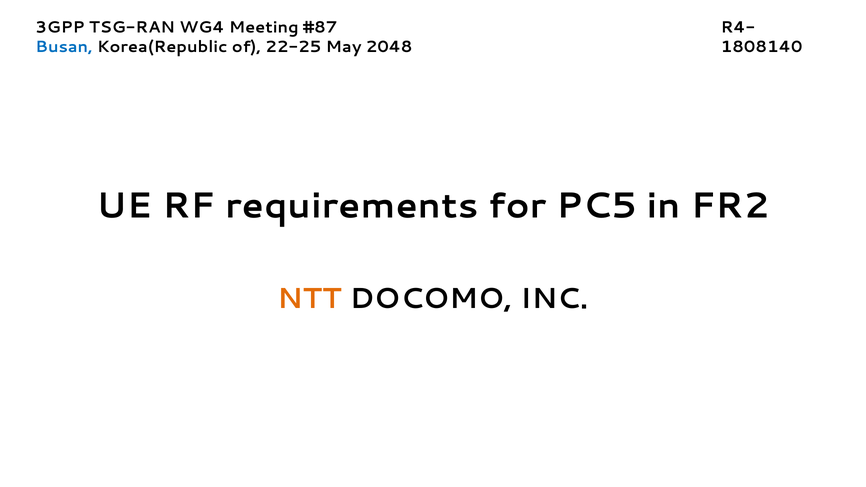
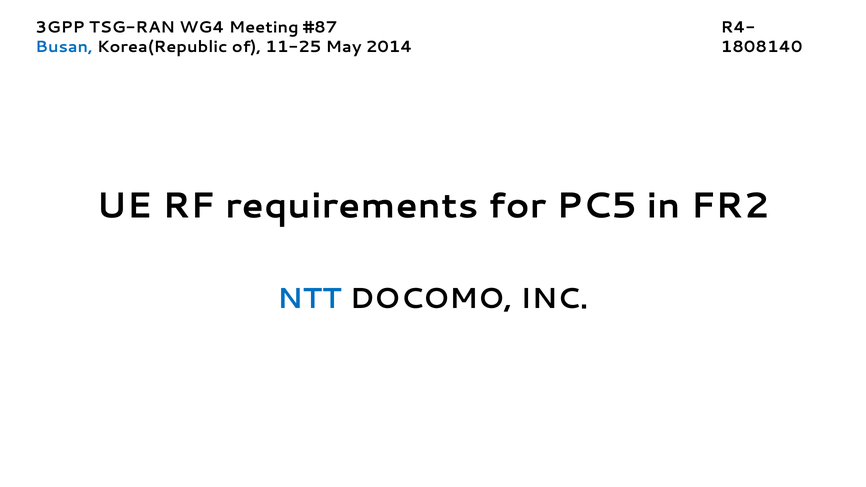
22-25: 22-25 -> 11-25 (293, 47)
2048: 2048 -> 2014 (389, 47)
NTT colour: orange -> blue (309, 299)
